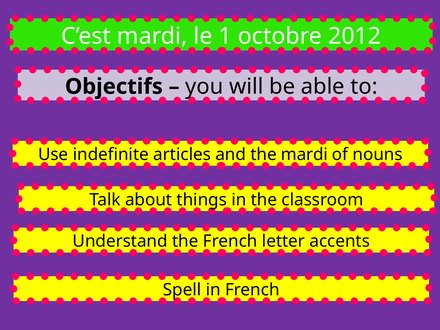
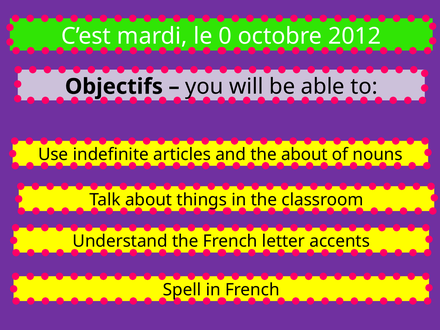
1: 1 -> 0 (225, 36)
the mardi: mardi -> about (304, 155)
